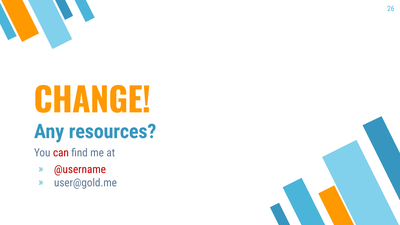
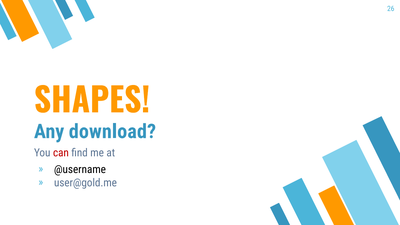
CHANGE: CHANGE -> SHAPES (92, 101)
resources: resources -> download (112, 132)
@username colour: red -> black (80, 170)
